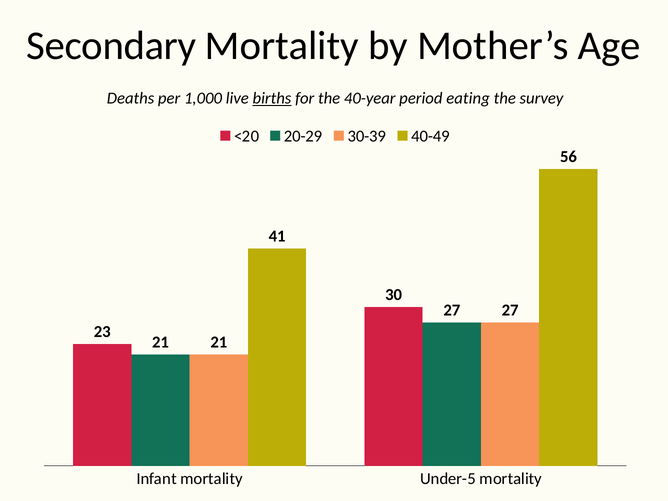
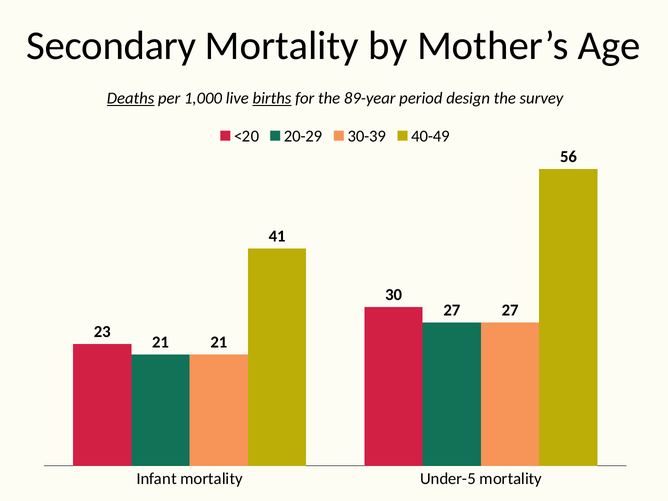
Deaths underline: none -> present (131, 98)
40-year: 40-year -> 89-year (370, 98)
eating: eating -> design (468, 98)
